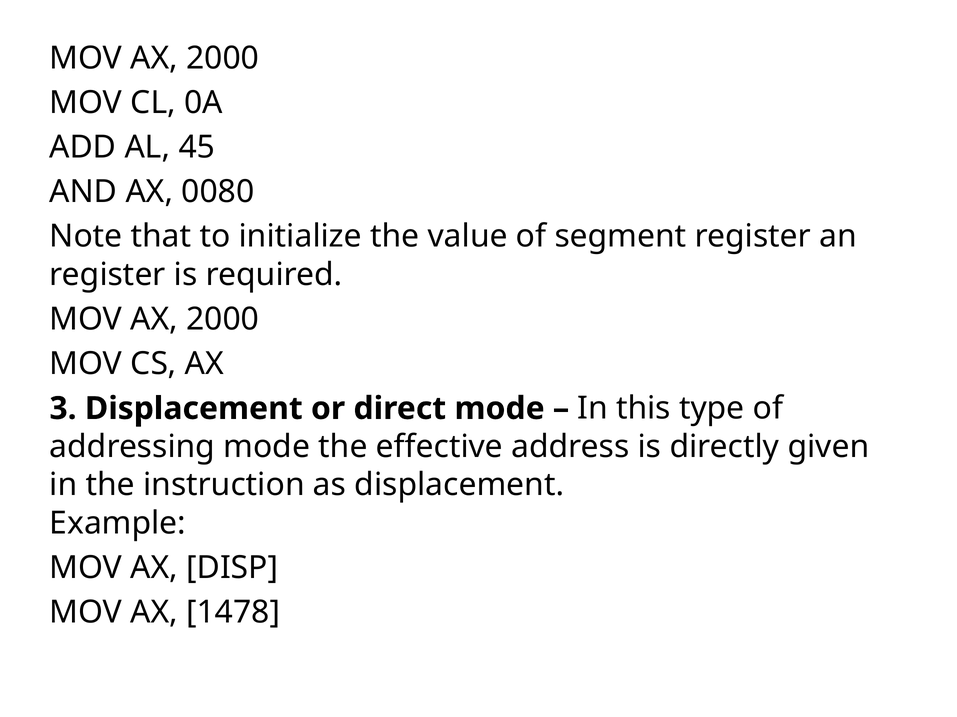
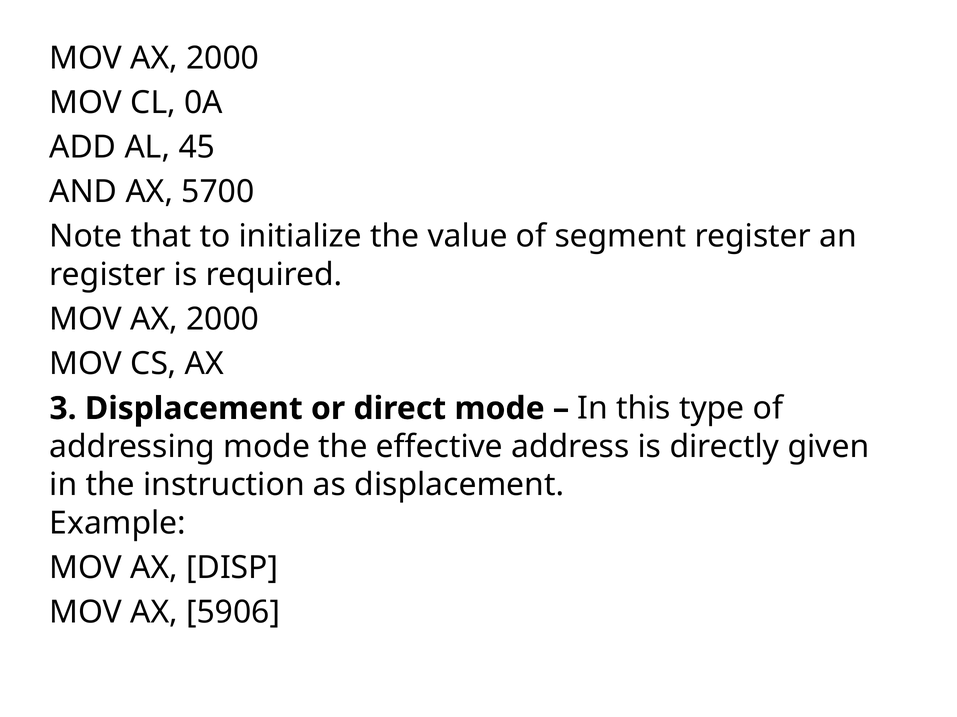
0080: 0080 -> 5700 (218, 192)
1478: 1478 -> 5906 (233, 613)
